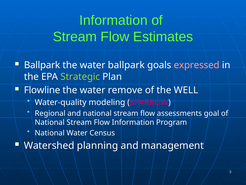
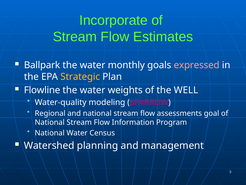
Information: Information -> Incorporate (114, 20)
water ballpark: ballpark -> monthly (126, 65)
Strategic colour: light green -> yellow (80, 77)
remove: remove -> weights (125, 90)
